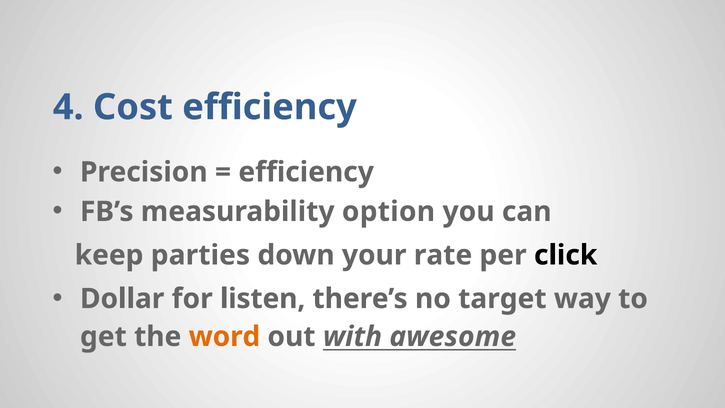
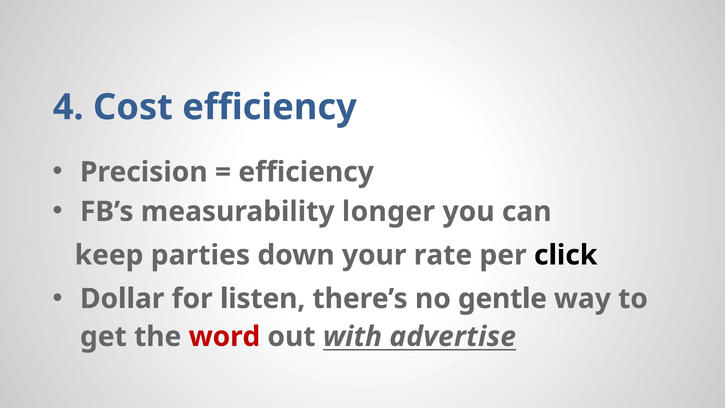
option: option -> longer (388, 212)
target: target -> gentle (502, 299)
word colour: orange -> red (224, 337)
awesome: awesome -> advertise (453, 337)
